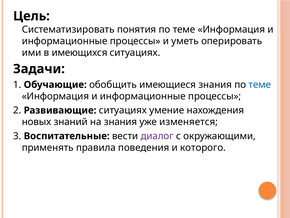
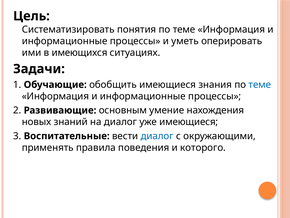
Развивающие ситуациях: ситуациях -> основным (123, 110)
на знания: знания -> диалог (120, 122)
уже изменяется: изменяется -> имеющиеся (189, 122)
диалог colour: purple -> blue (157, 136)
